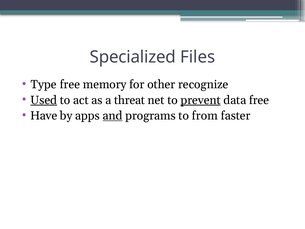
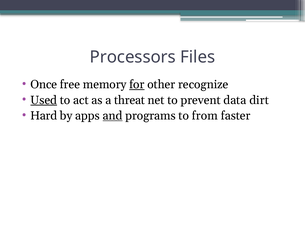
Specialized: Specialized -> Processors (133, 57)
Type: Type -> Once (44, 84)
for underline: none -> present (137, 84)
prevent underline: present -> none (201, 100)
data free: free -> dirt (259, 100)
Have: Have -> Hard (44, 116)
